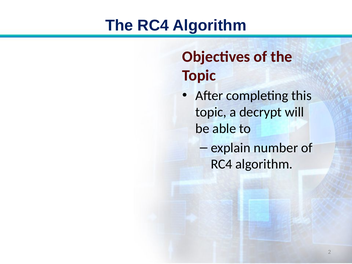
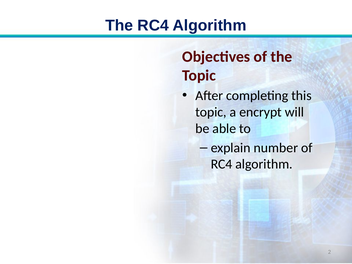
decrypt: decrypt -> encrypt (261, 112)
